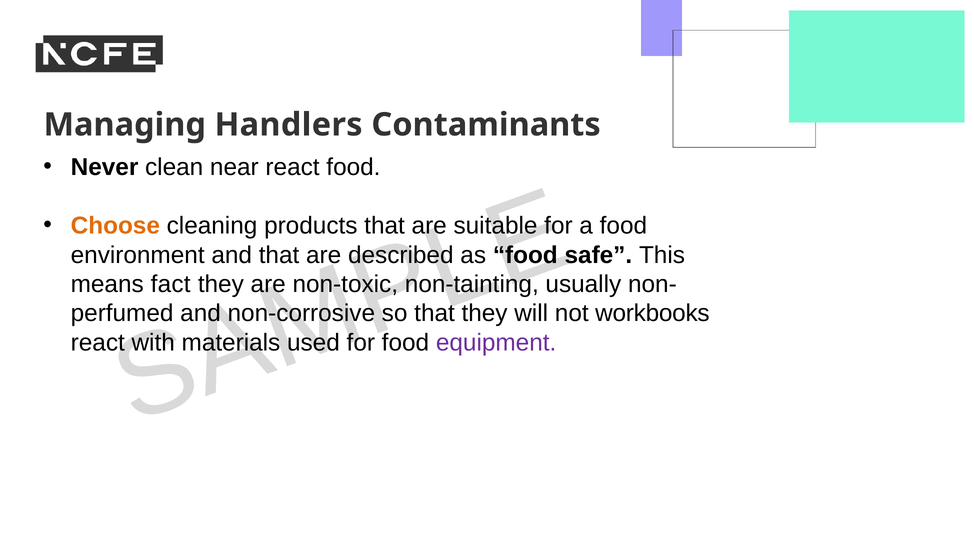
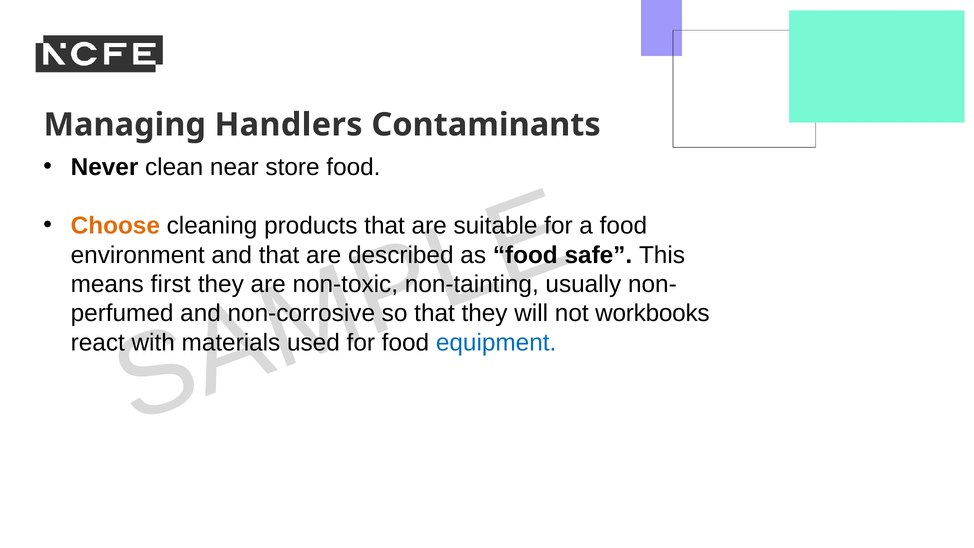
near react: react -> store (293, 167)
fact: fact -> first (171, 284)
equipment colour: purple -> blue (496, 343)
